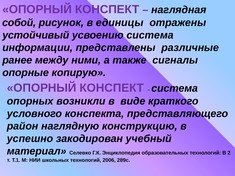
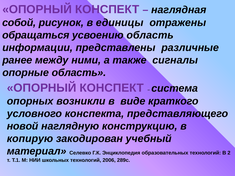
устойчивый: устойчивый -> обращаться (36, 35)
усвоению система: система -> область (150, 35)
опорные копирую: копирую -> область (79, 73)
район: район -> новой (23, 126)
успешно: успешно -> копирую (30, 139)
